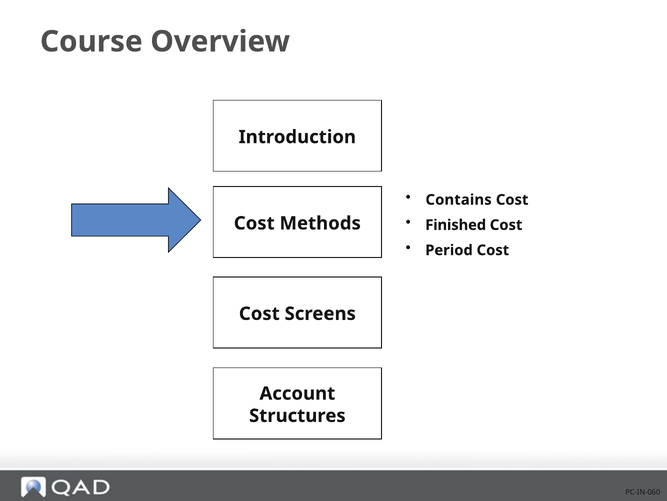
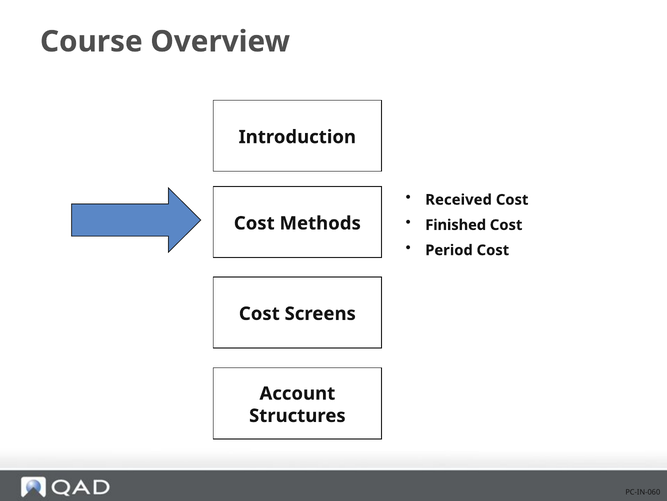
Contains: Contains -> Received (459, 200)
